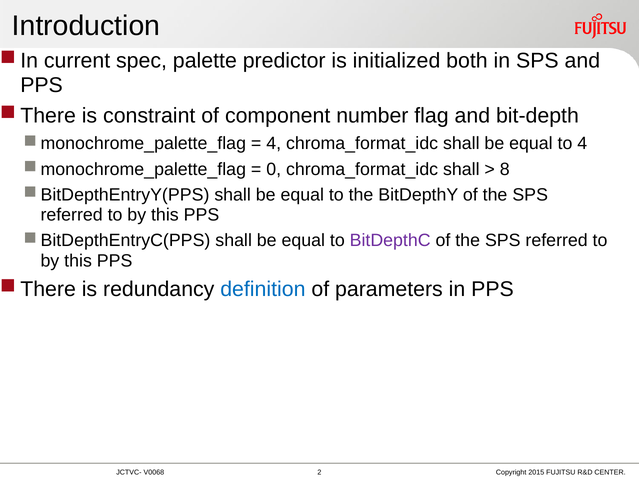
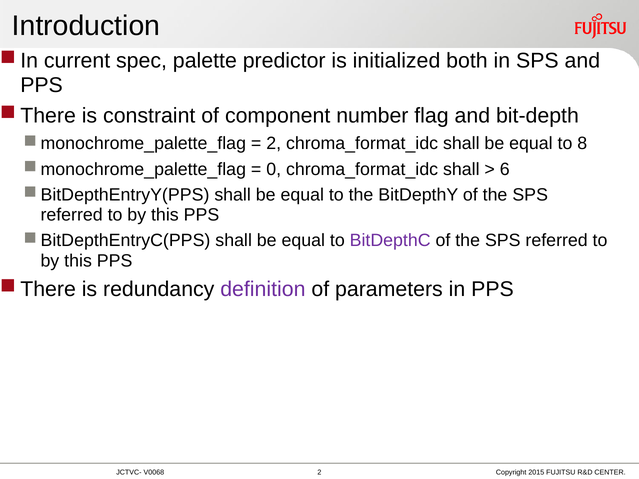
4: 4 -> 2 (274, 144)
to 4: 4 -> 8 (582, 144)
8: 8 -> 6 (505, 169)
definition colour: blue -> purple (263, 289)
